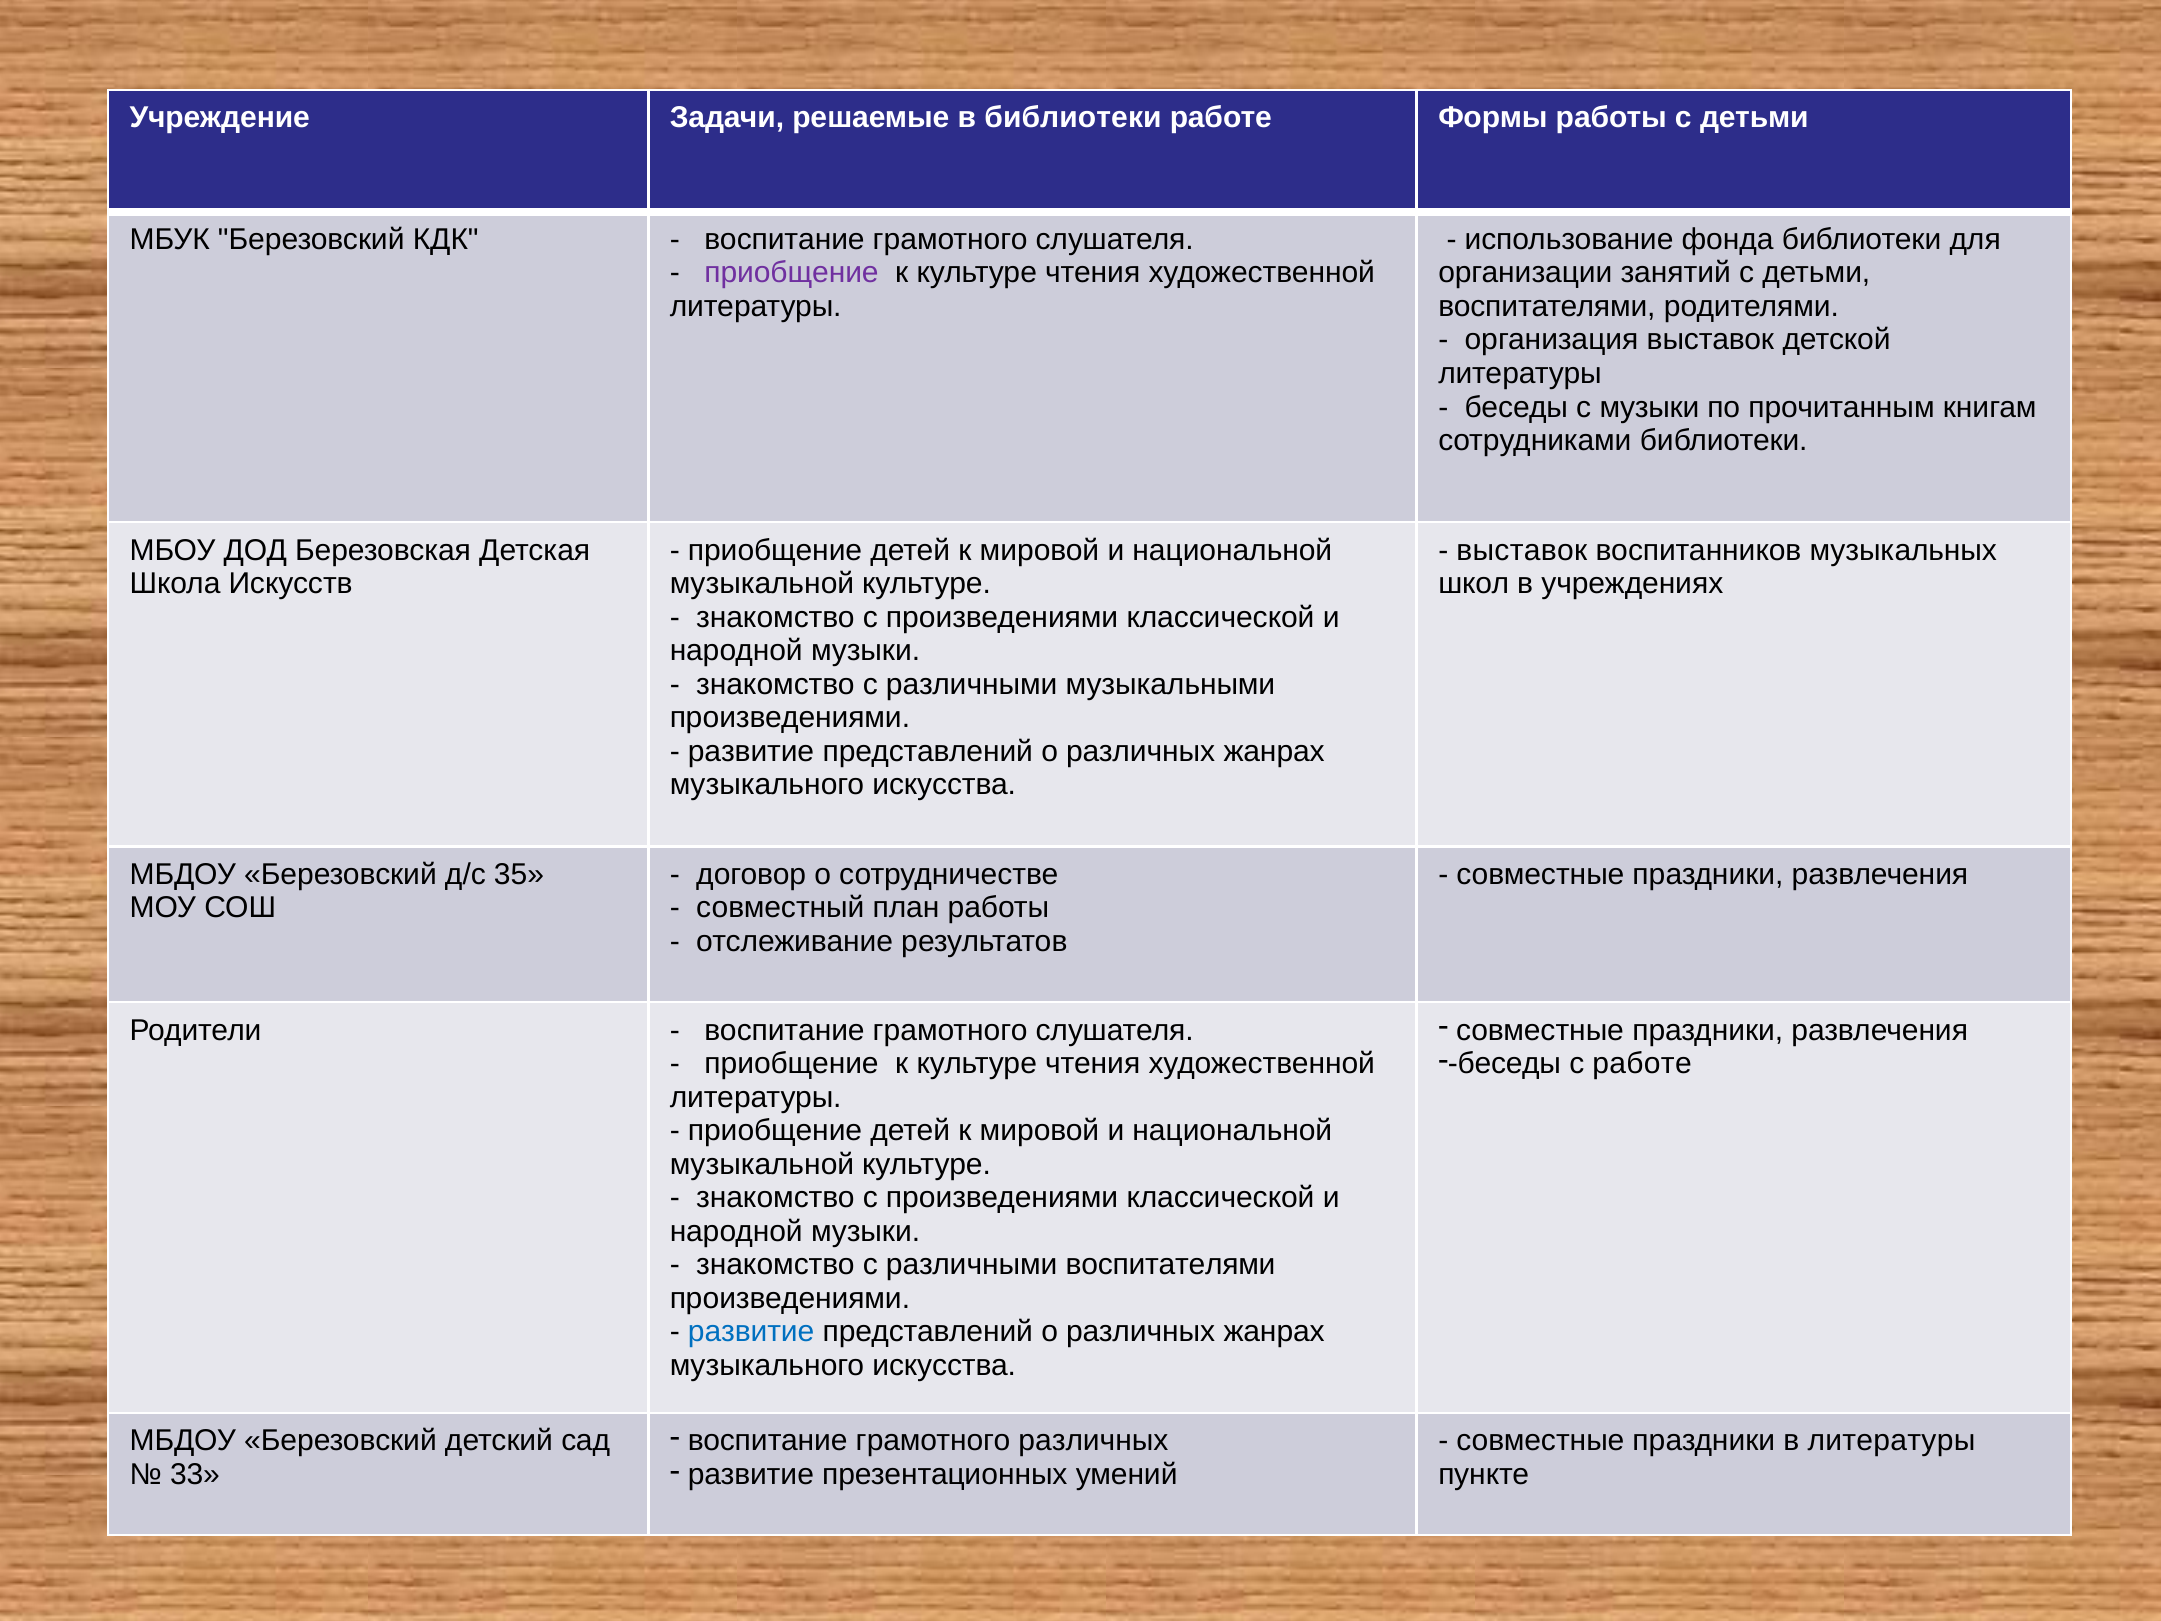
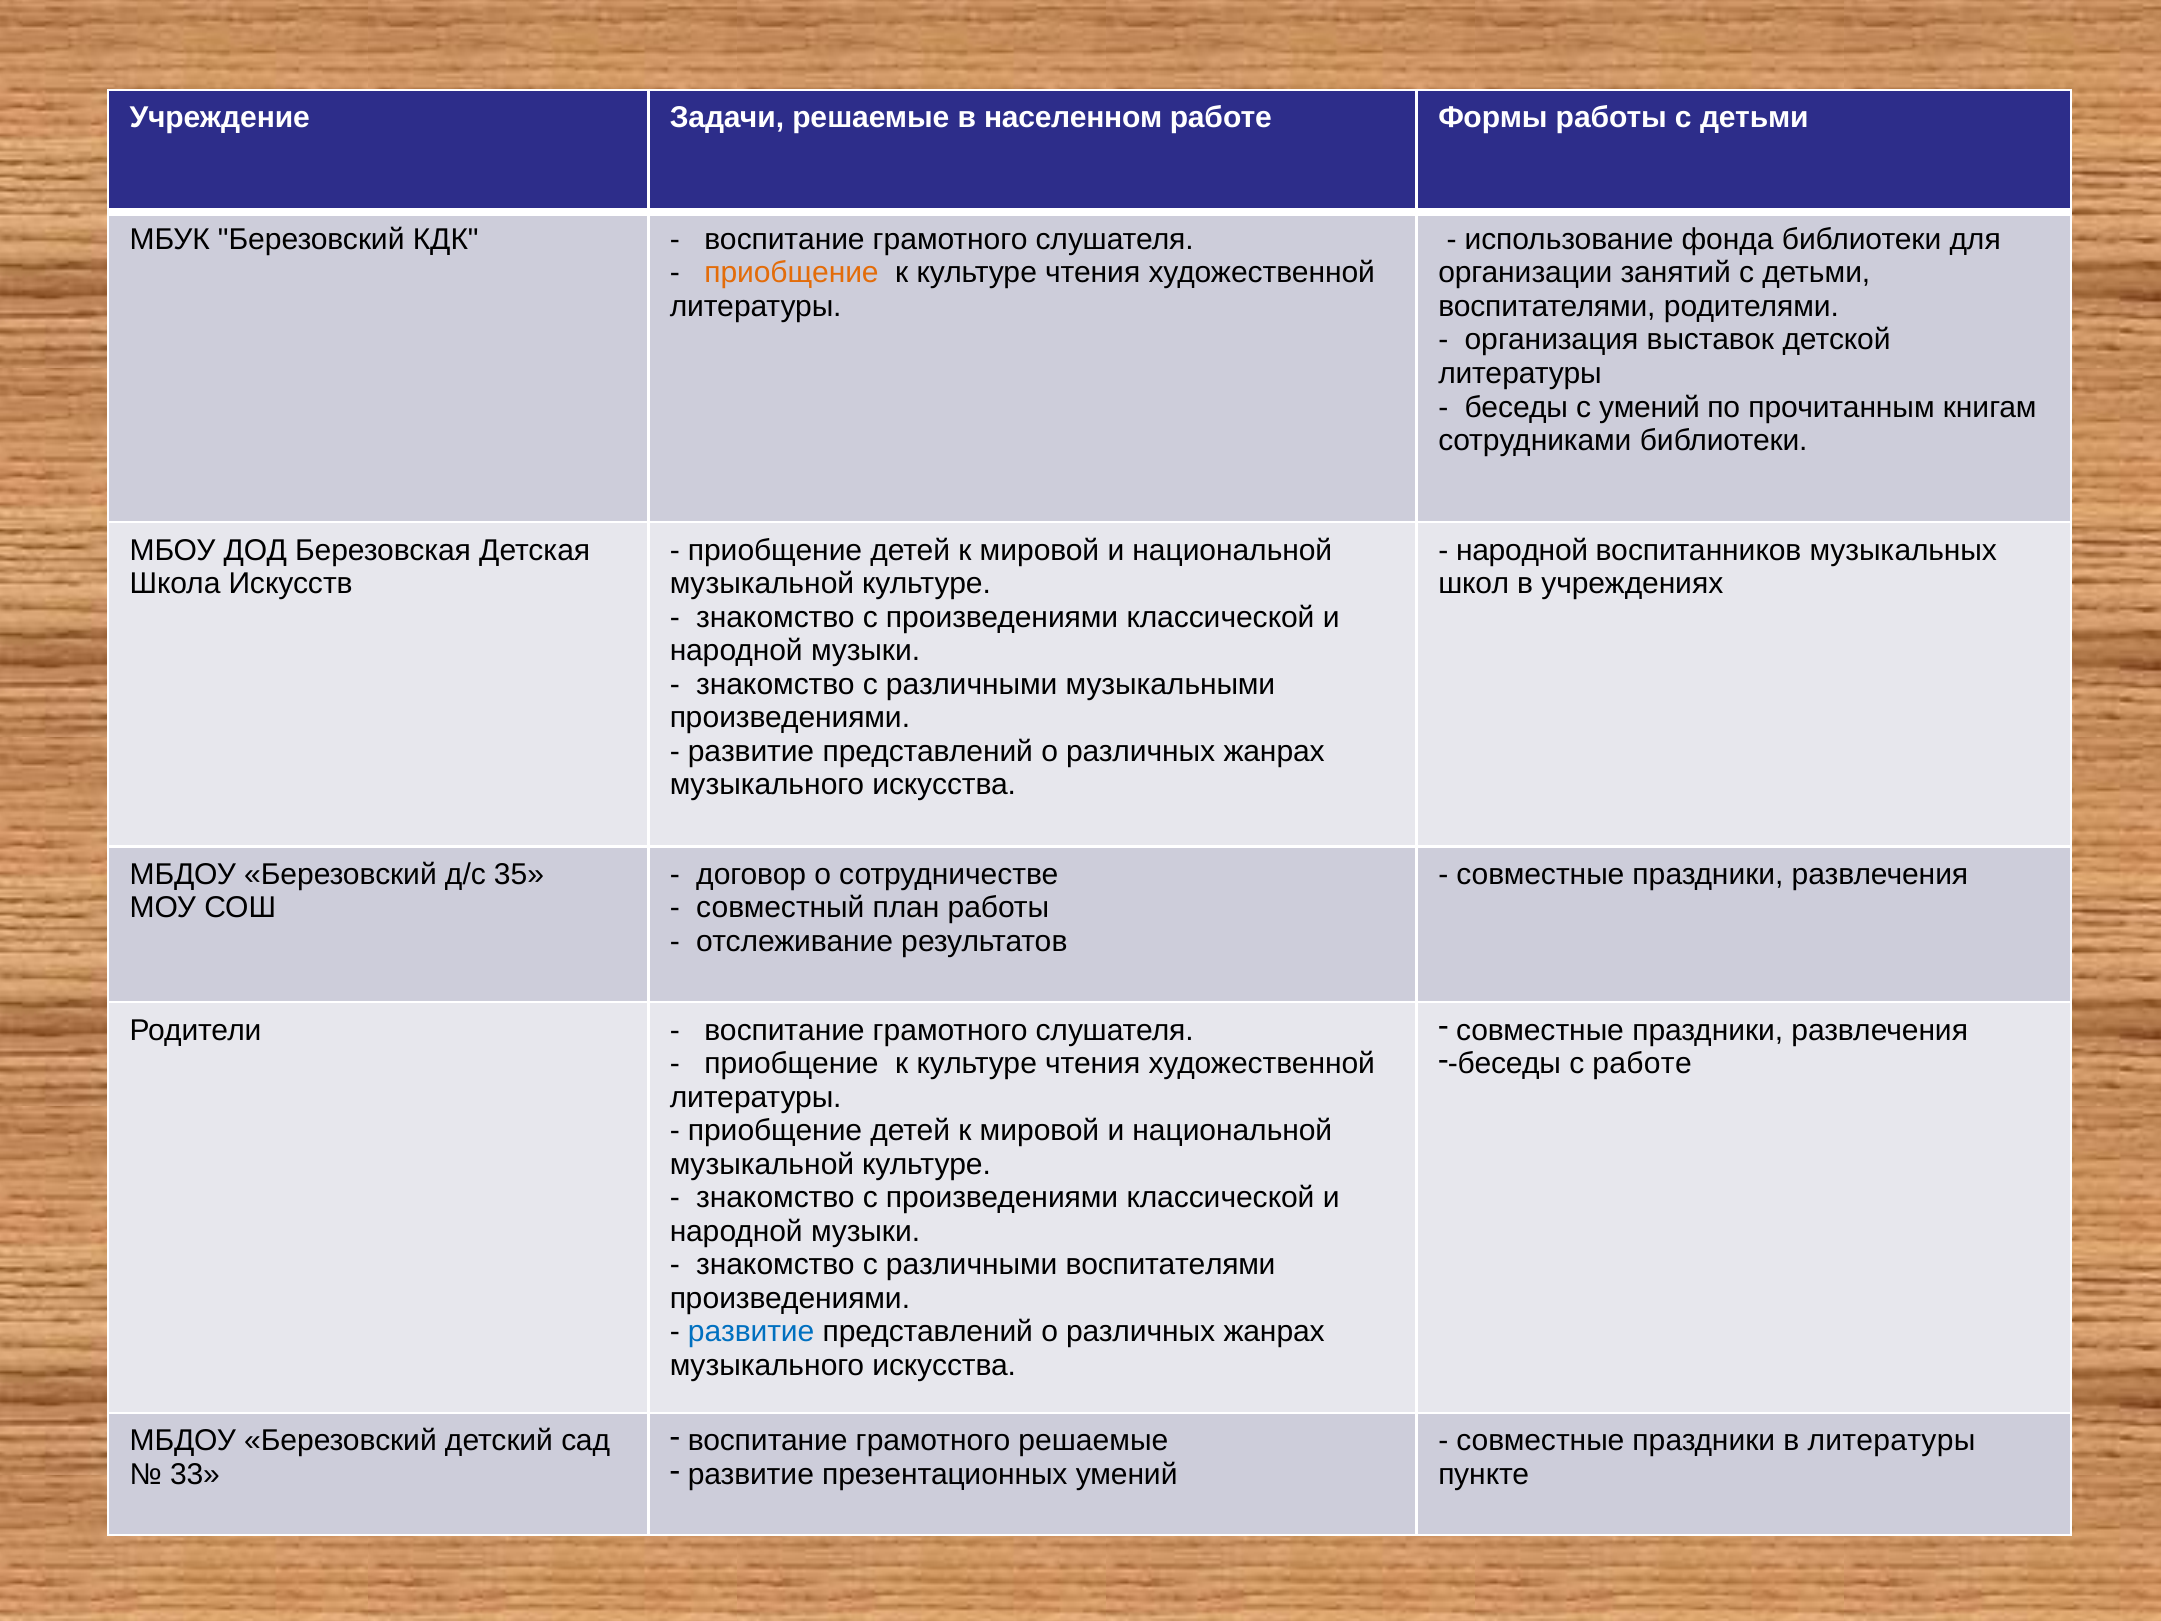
в библиотеки: библиотеки -> населенном (1073, 118)
приобщение colour: purple -> orange (792, 273)
с музыки: музыки -> умений (1650, 407)
выставок: выставок -> народной (1522, 550)
грамотного различных: различных -> решаемые (1093, 1441)
